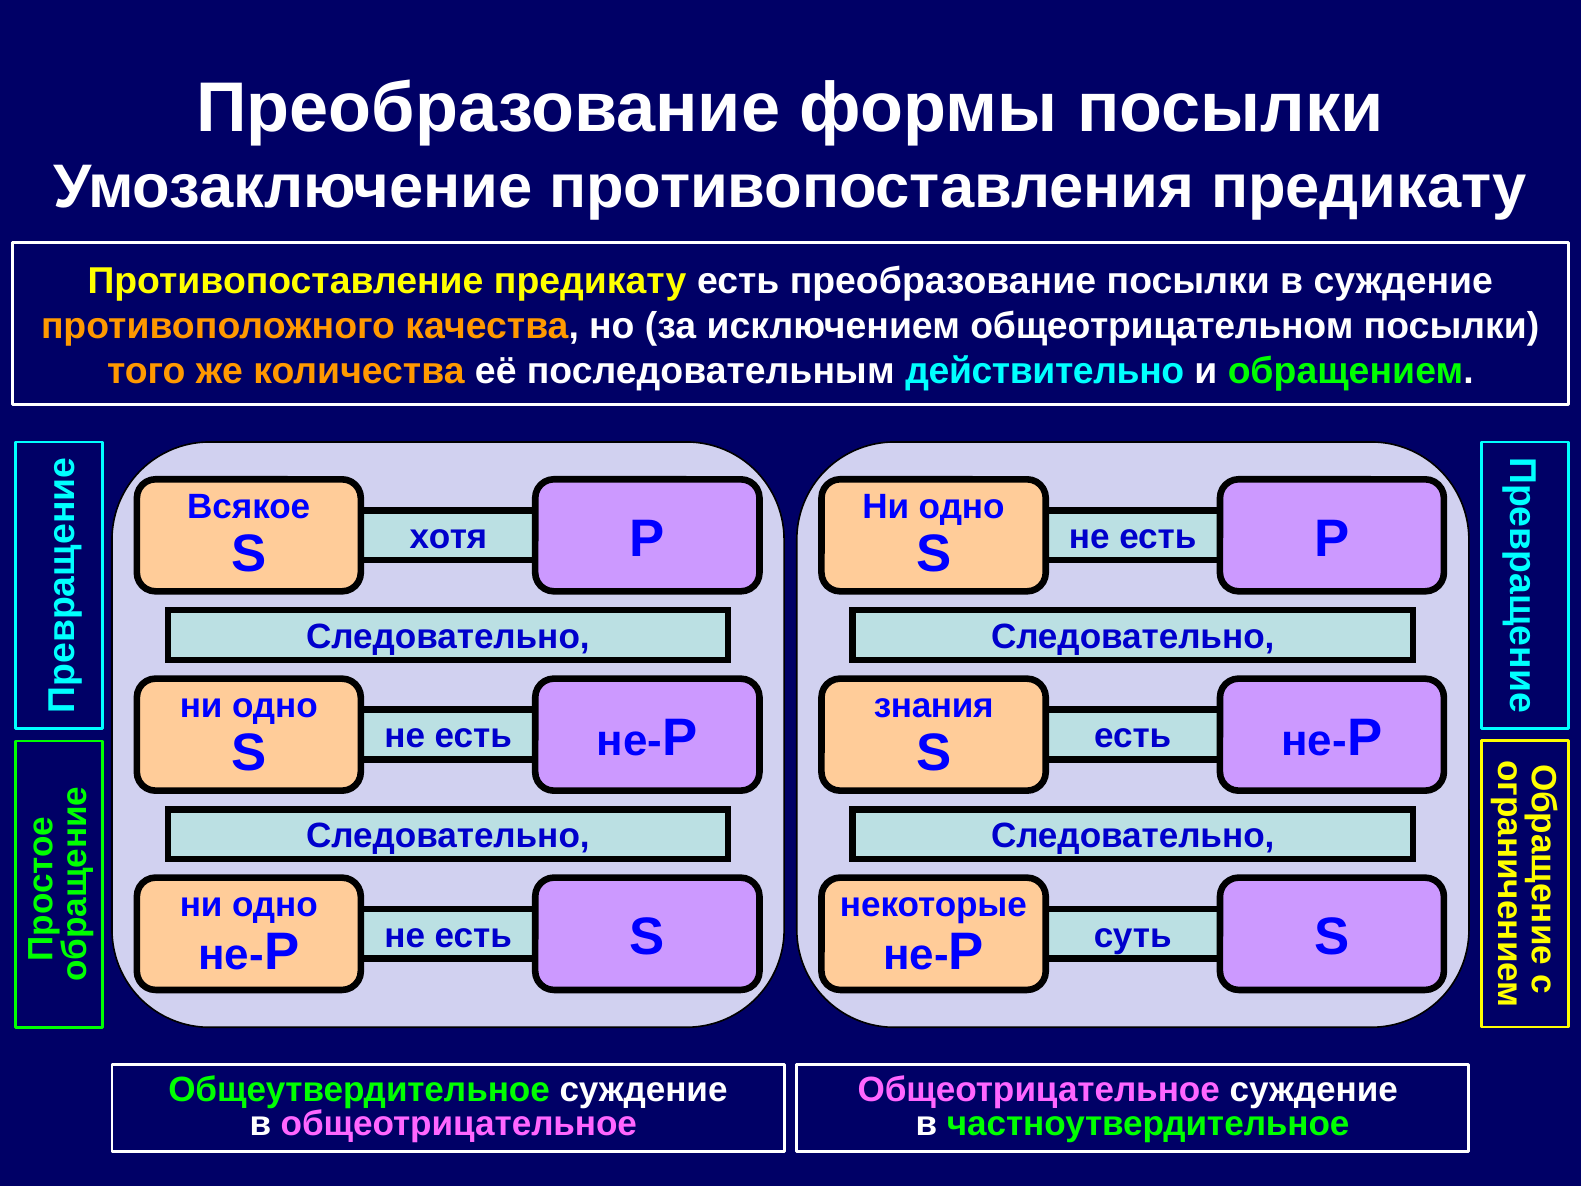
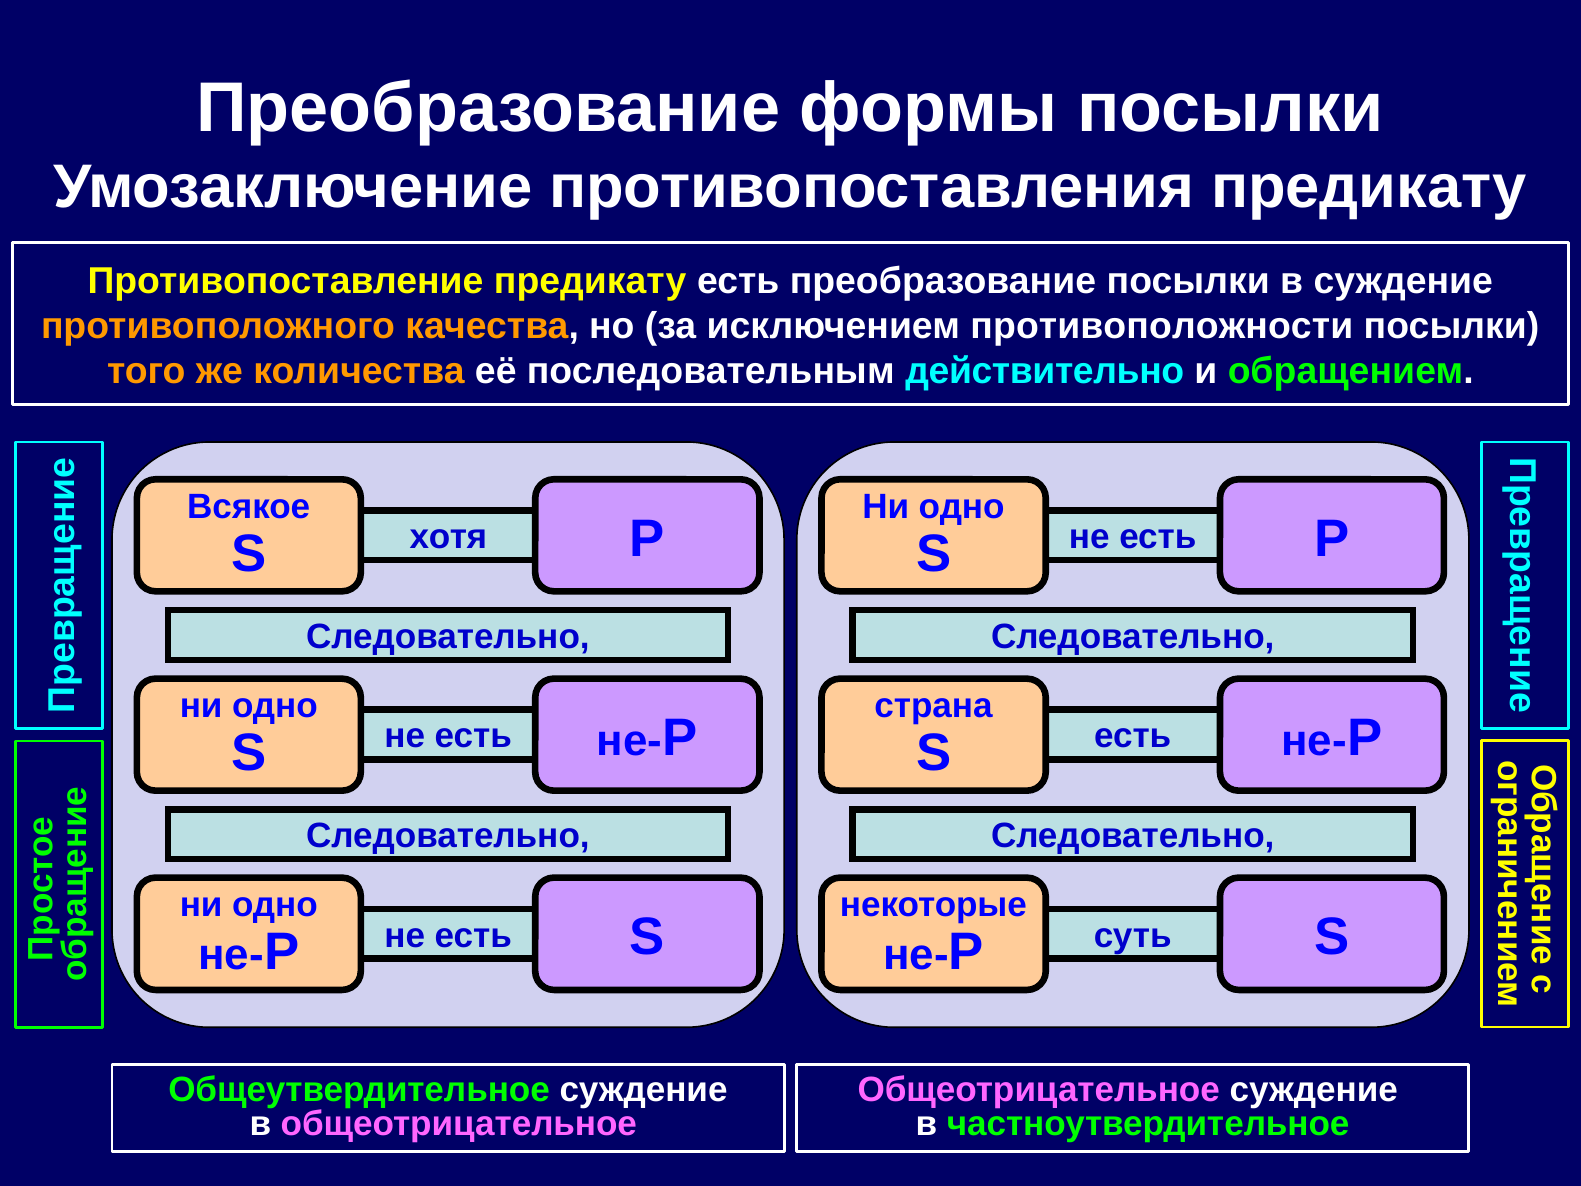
общеотрицательном: общеотрицательном -> противоположности (1162, 326)
знания: знания -> страна (934, 706)
